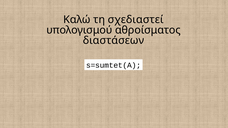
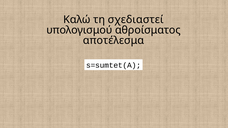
διαστάσεων: διαστάσεων -> αποτέλεσμα (113, 40)
